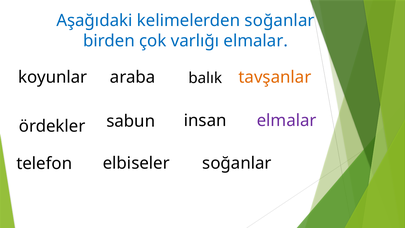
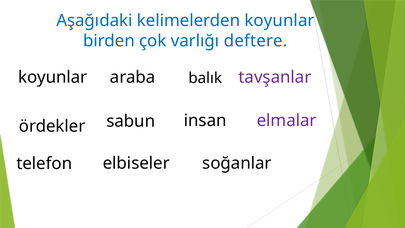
kelimelerden soğanlar: soğanlar -> koyunlar (280, 21)
varlığı elmalar: elmalar -> deftere (256, 41)
tavşanlar colour: orange -> purple (275, 77)
